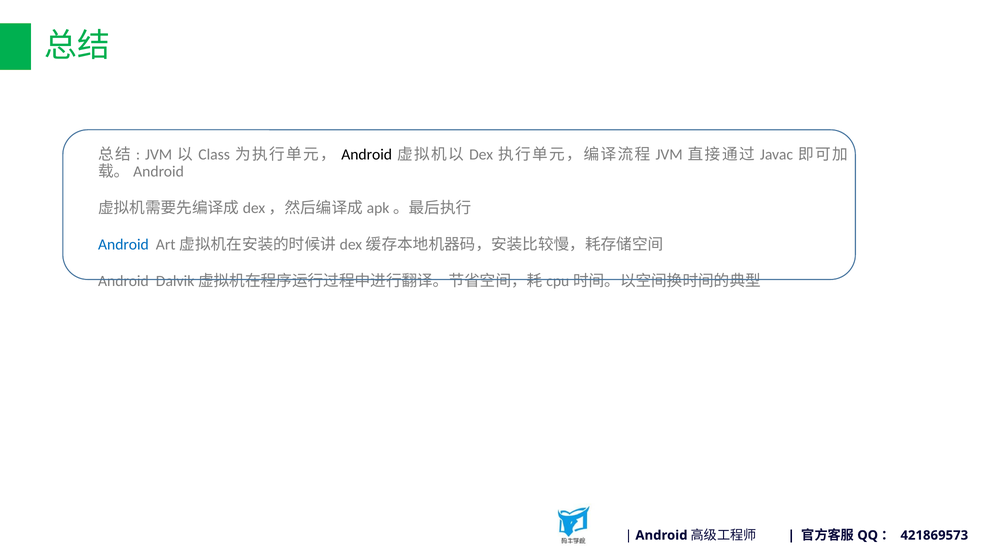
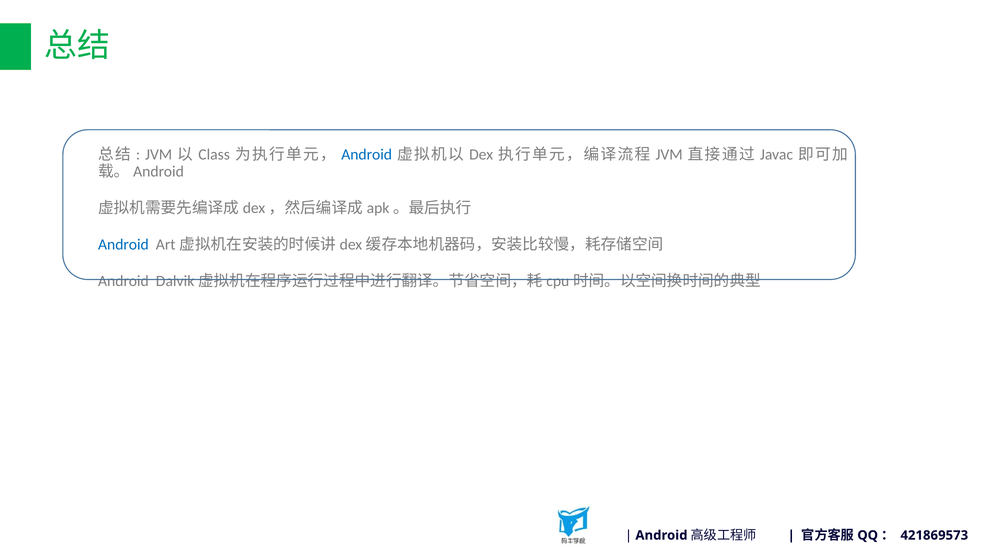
Android colour: black -> blue (367, 155)
